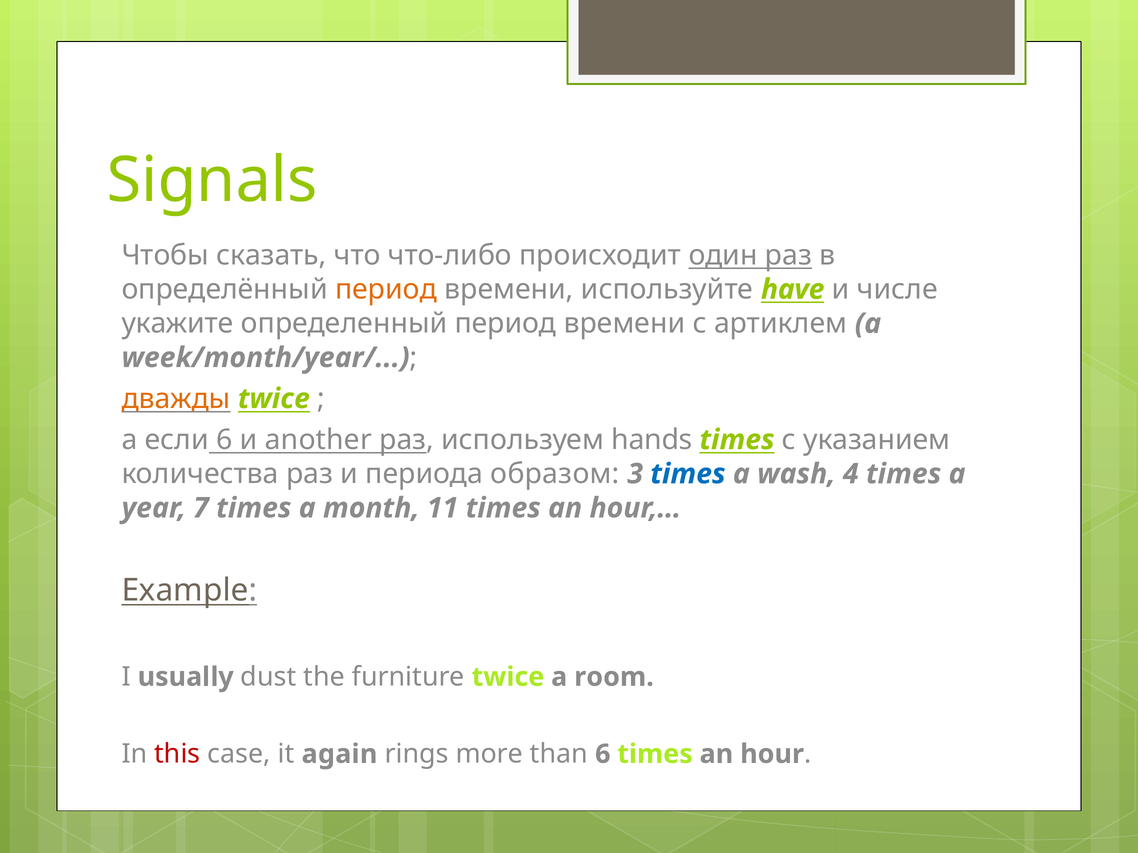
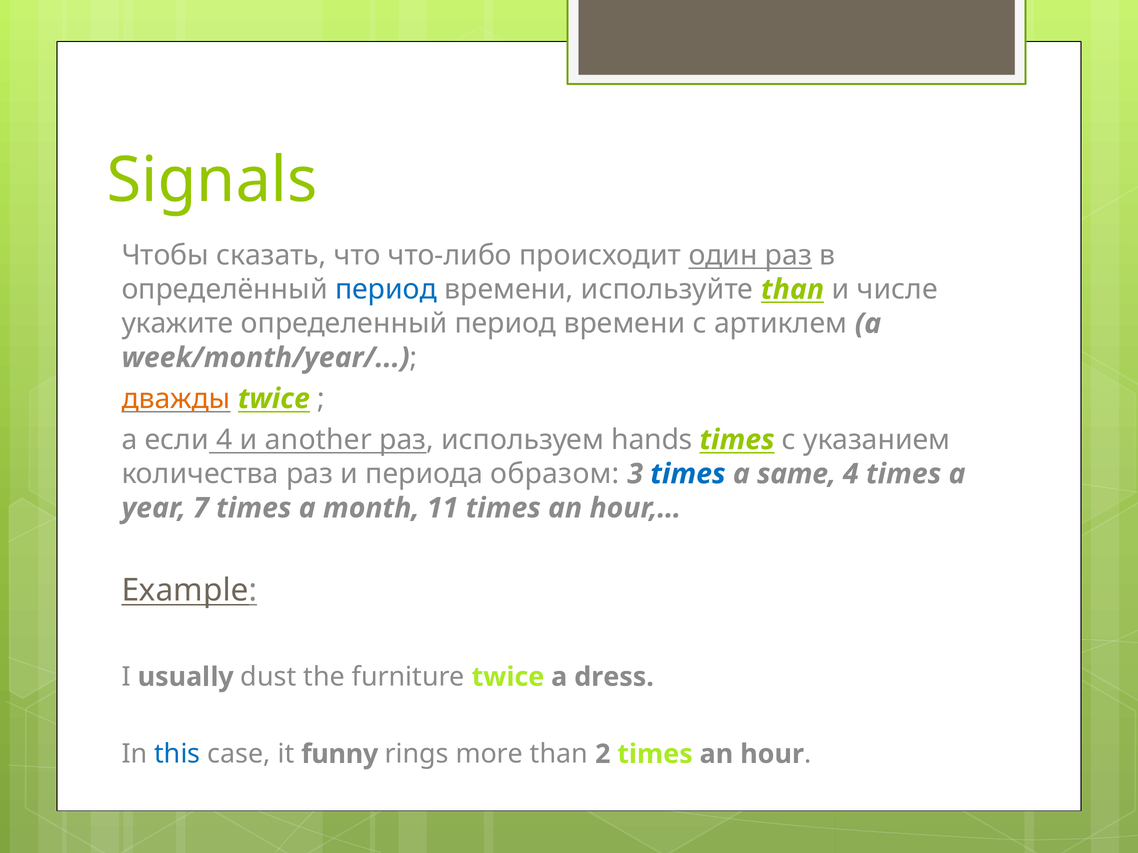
период colour: orange -> blue (386, 290)
используйте have: have -> than (793, 290)
если 6: 6 -> 4 (224, 440)
wash: wash -> same (796, 474)
room: room -> dress (614, 677)
this colour: red -> blue (177, 754)
again: again -> funny (340, 754)
than 6: 6 -> 2 (603, 754)
